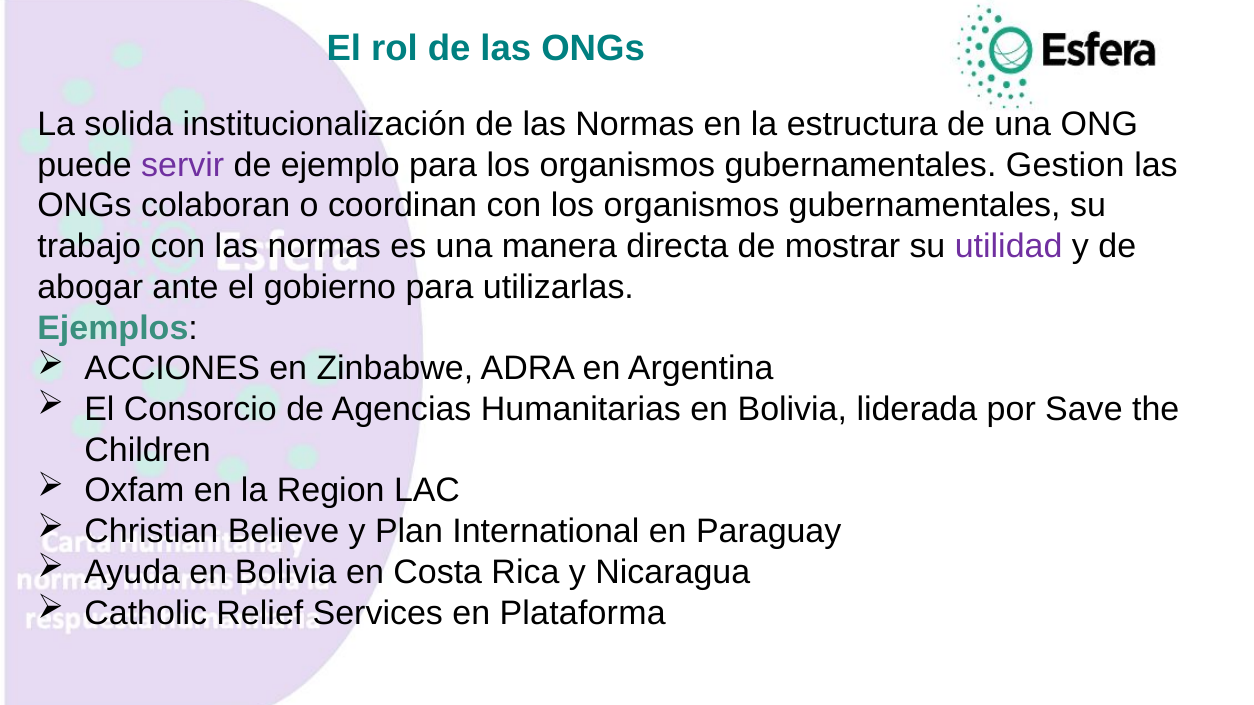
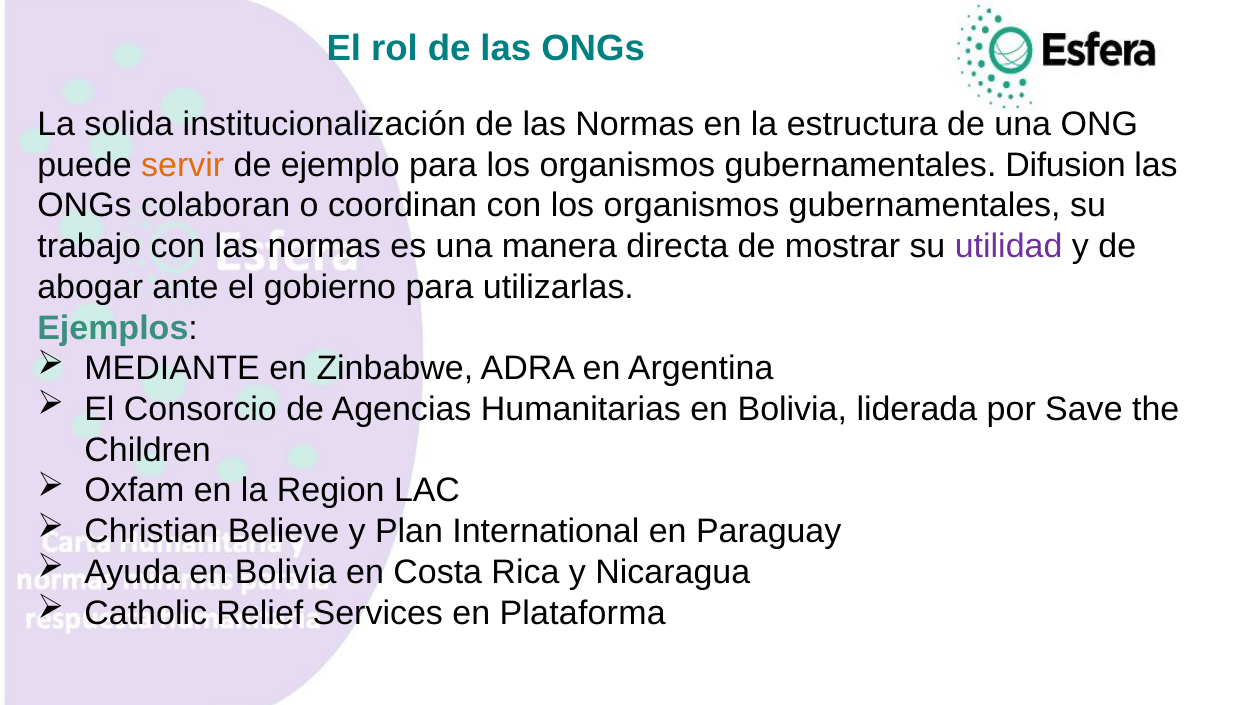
servir colour: purple -> orange (183, 165)
Gestion: Gestion -> Difusion (1066, 165)
ACCIONES: ACCIONES -> MEDIANTE (172, 369)
